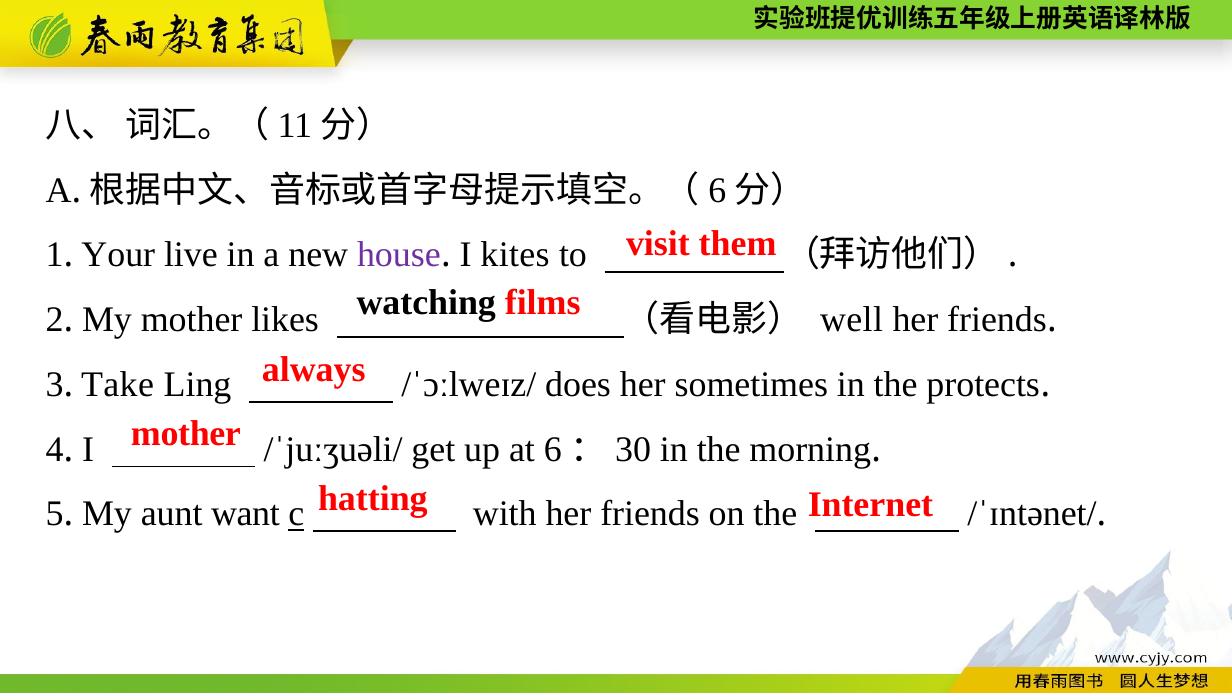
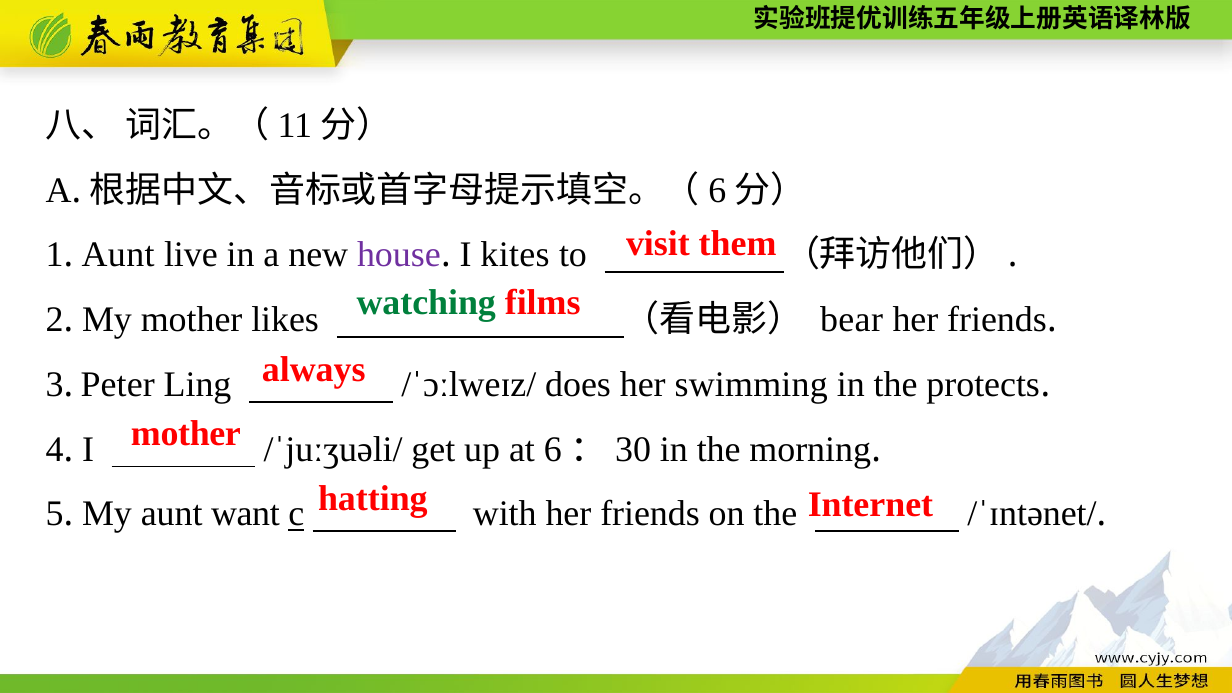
Your: Your -> Aunt (118, 255)
watching colour: black -> green (426, 302)
well: well -> bear (852, 320)
Take: Take -> Peter (118, 385)
sometimes: sometimes -> swimming (751, 385)
